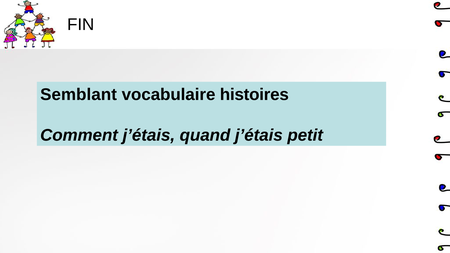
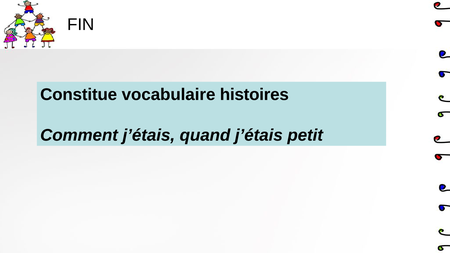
Semblant: Semblant -> Constitue (79, 95)
